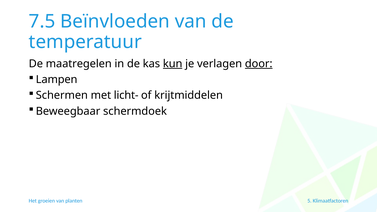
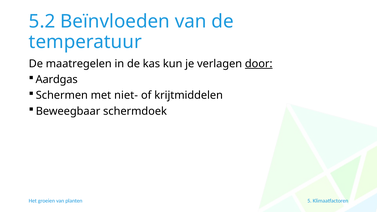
7.5: 7.5 -> 5.2 (42, 21)
kun underline: present -> none (173, 64)
Lampen: Lampen -> Aardgas (57, 80)
licht-: licht- -> niet- (126, 95)
